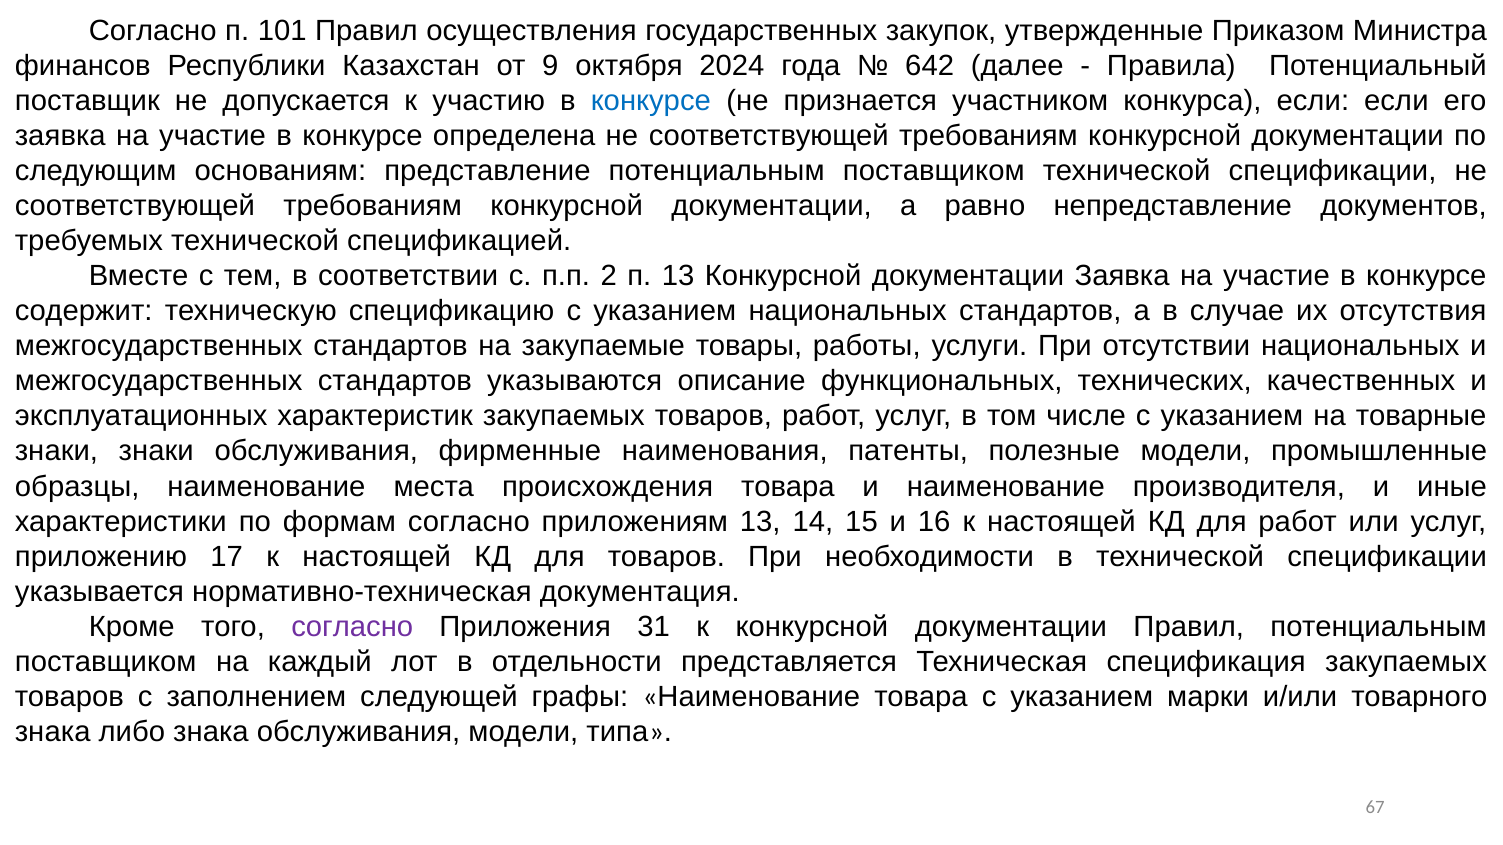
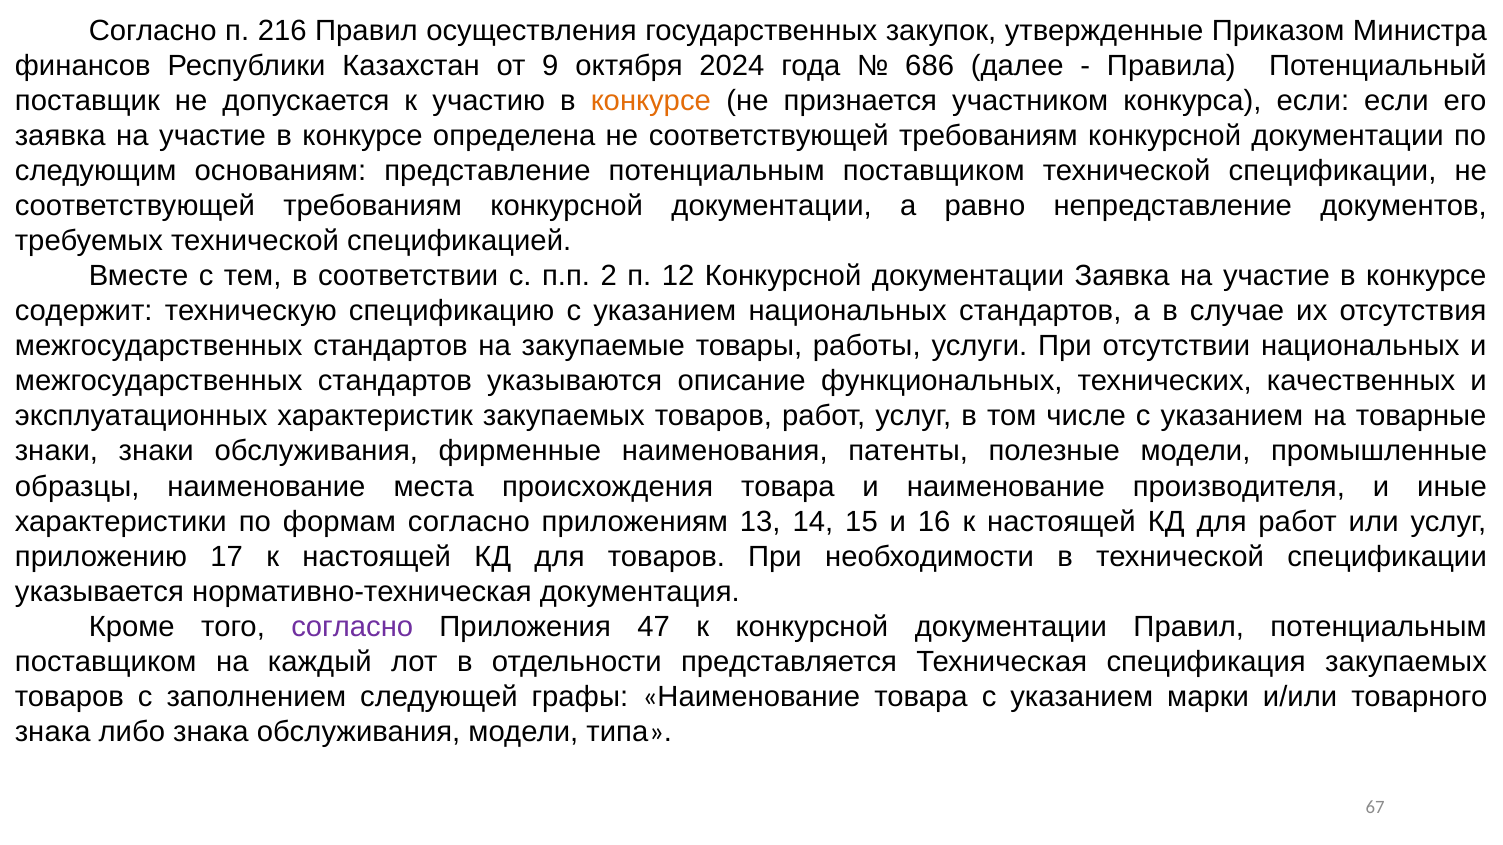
101: 101 -> 216 (282, 30)
642: 642 -> 686 (930, 66)
конкурсе colour: blue -> orange (651, 101)
п 13: 13 -> 12 (678, 276)
31: 31 -> 47 (654, 627)
